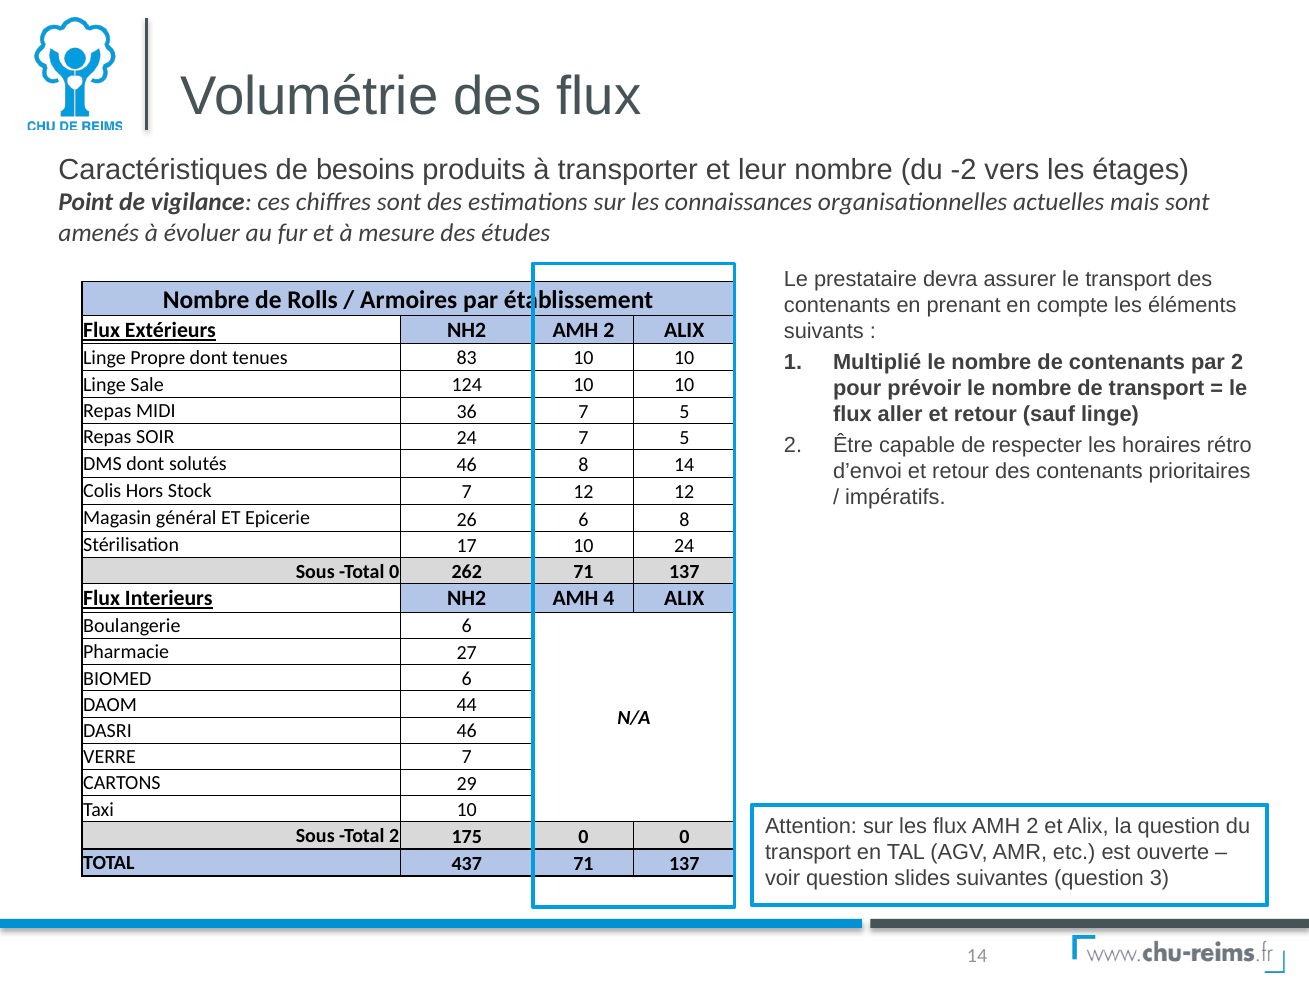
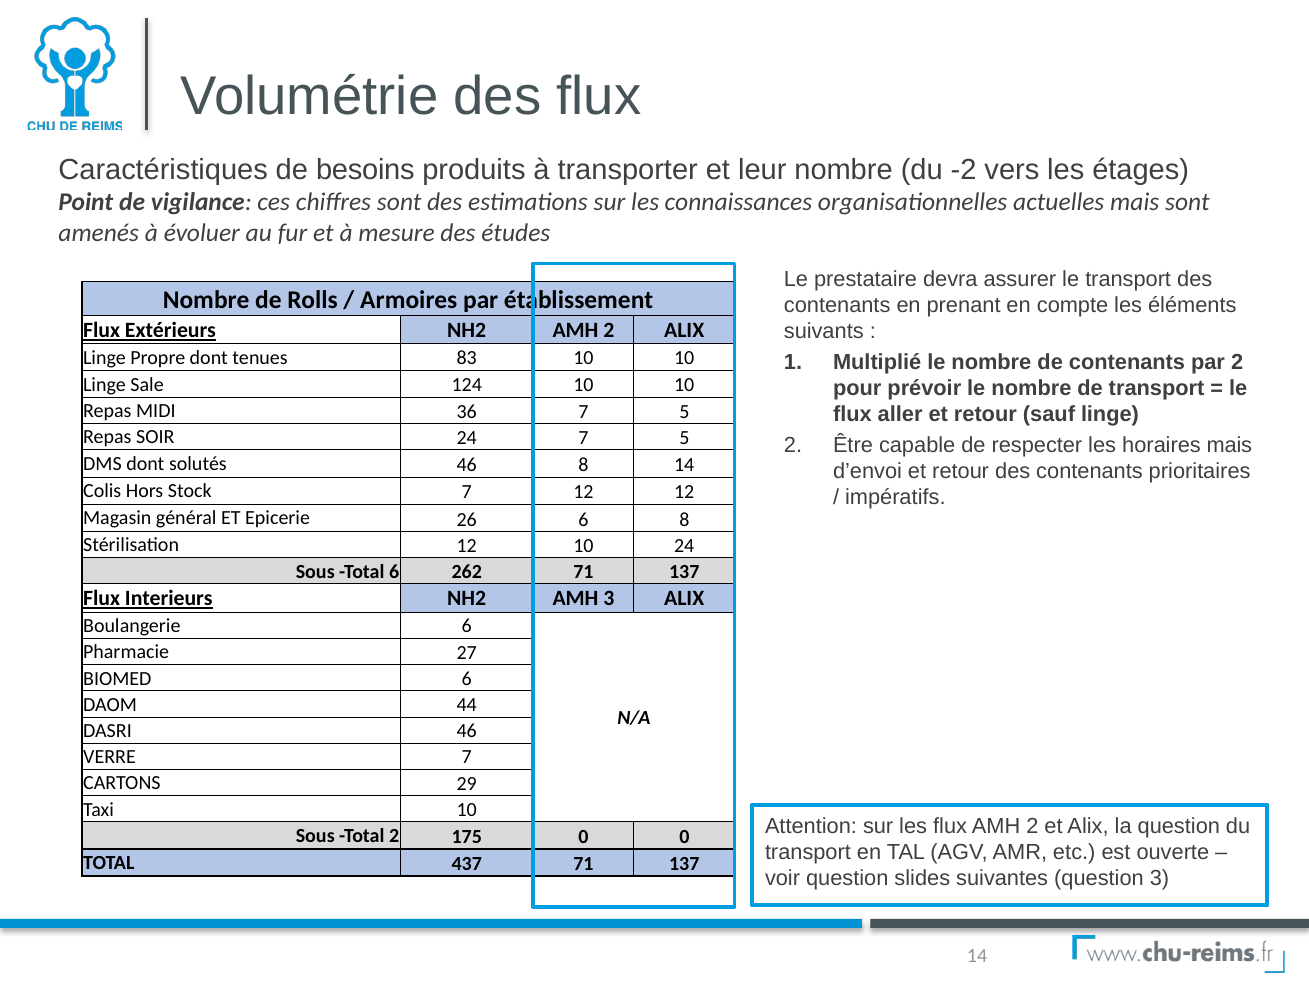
horaires rétro: rétro -> mais (1229, 445)
Stérilisation 17: 17 -> 12 (467, 545)
Total 0: 0 -> 6 (394, 571)
AMH 4: 4 -> 3 (609, 599)
